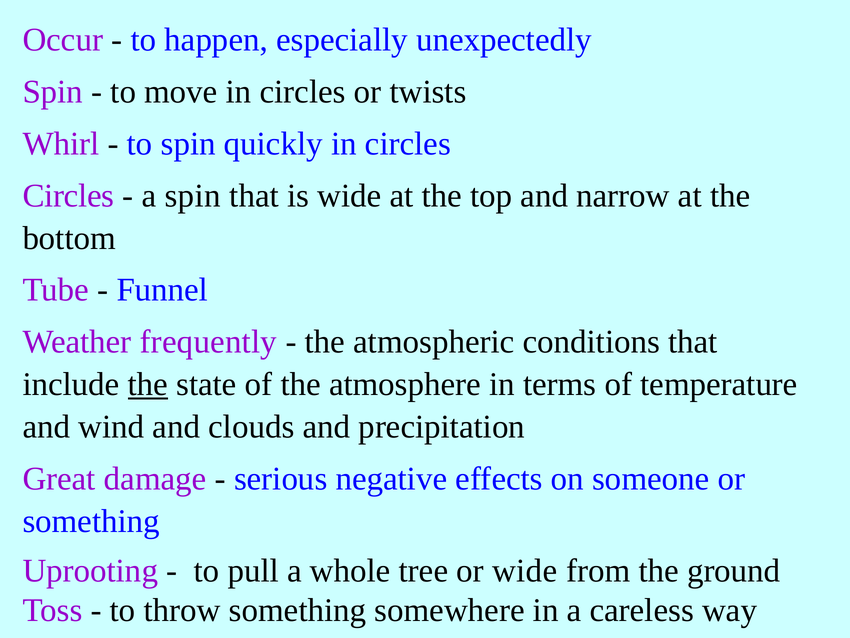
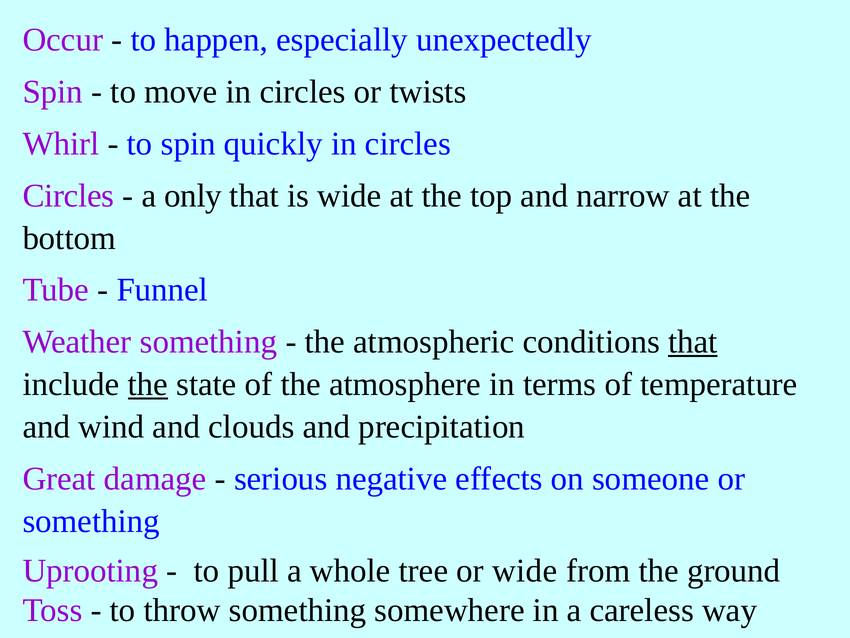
a spin: spin -> only (193, 195)
Weather frequently: frequently -> something (208, 342)
that underline: none -> present (693, 342)
